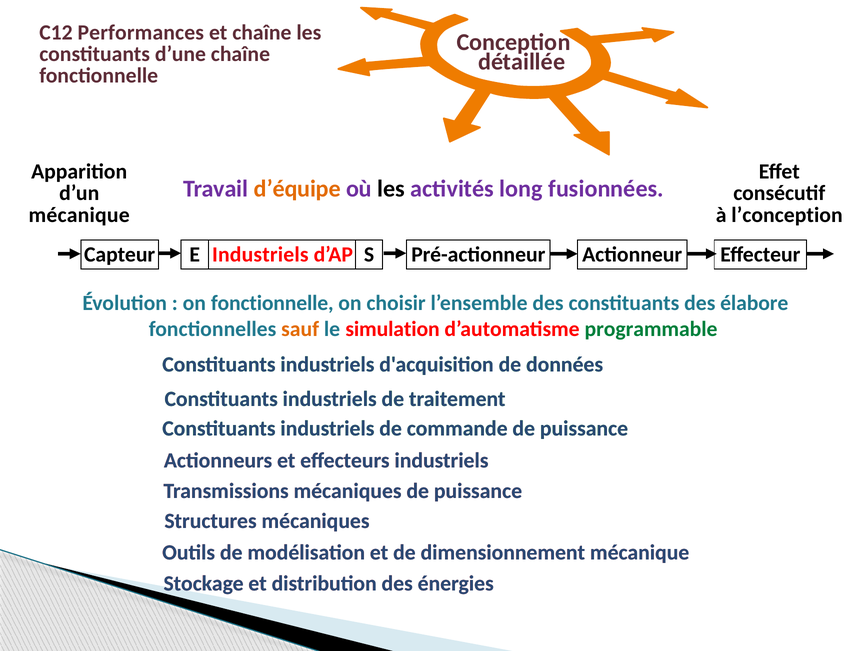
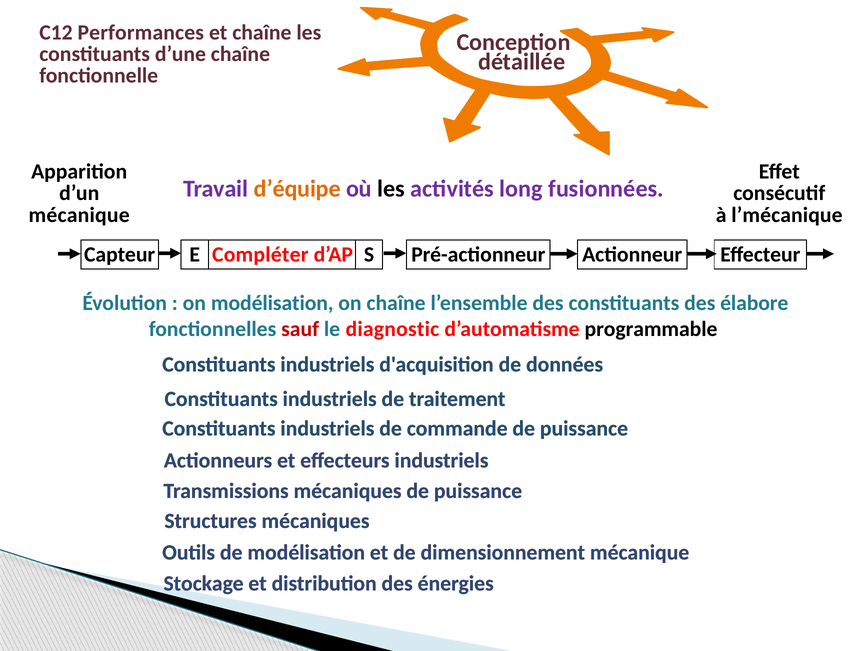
l’conception: l’conception -> l’mécanique (787, 215)
Capteur Industriels: Industriels -> Compléter (260, 255)
on fonctionnelle: fonctionnelle -> modélisation (272, 303)
on choisir: choisir -> chaîne (396, 303)
sauf colour: orange -> red (300, 329)
simulation: simulation -> diagnostic (392, 329)
programmable colour: green -> black (651, 329)
